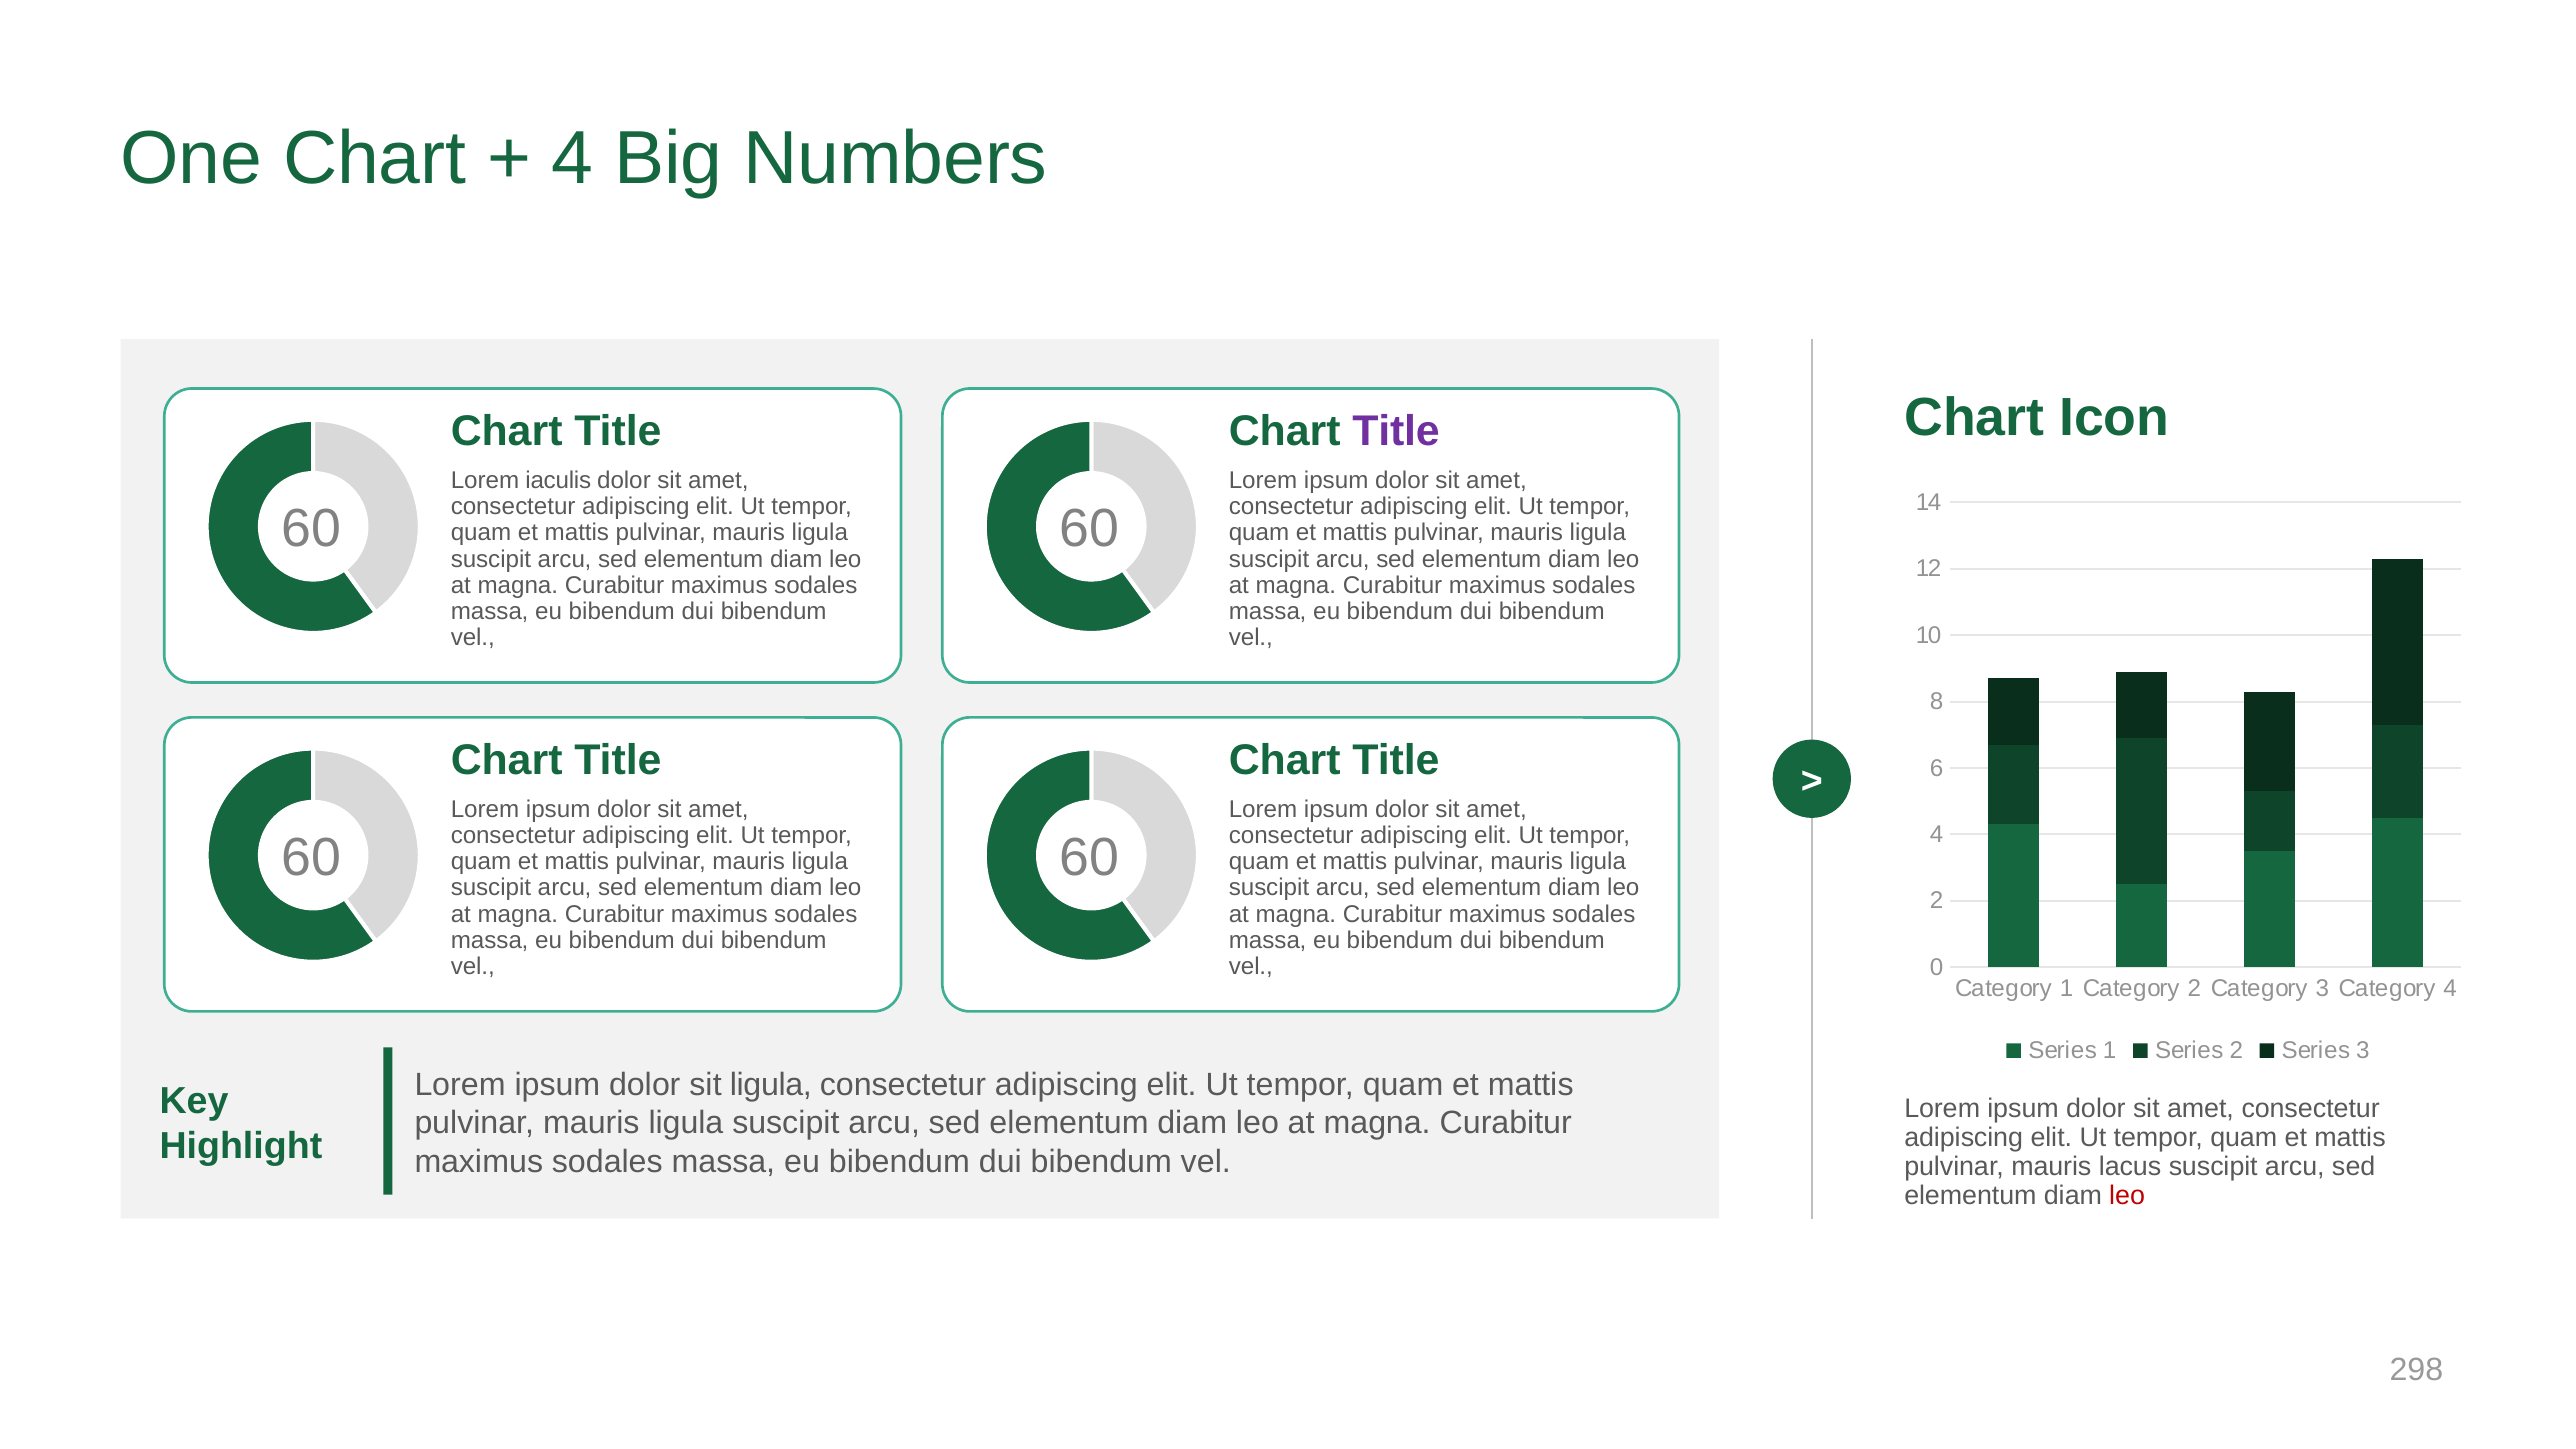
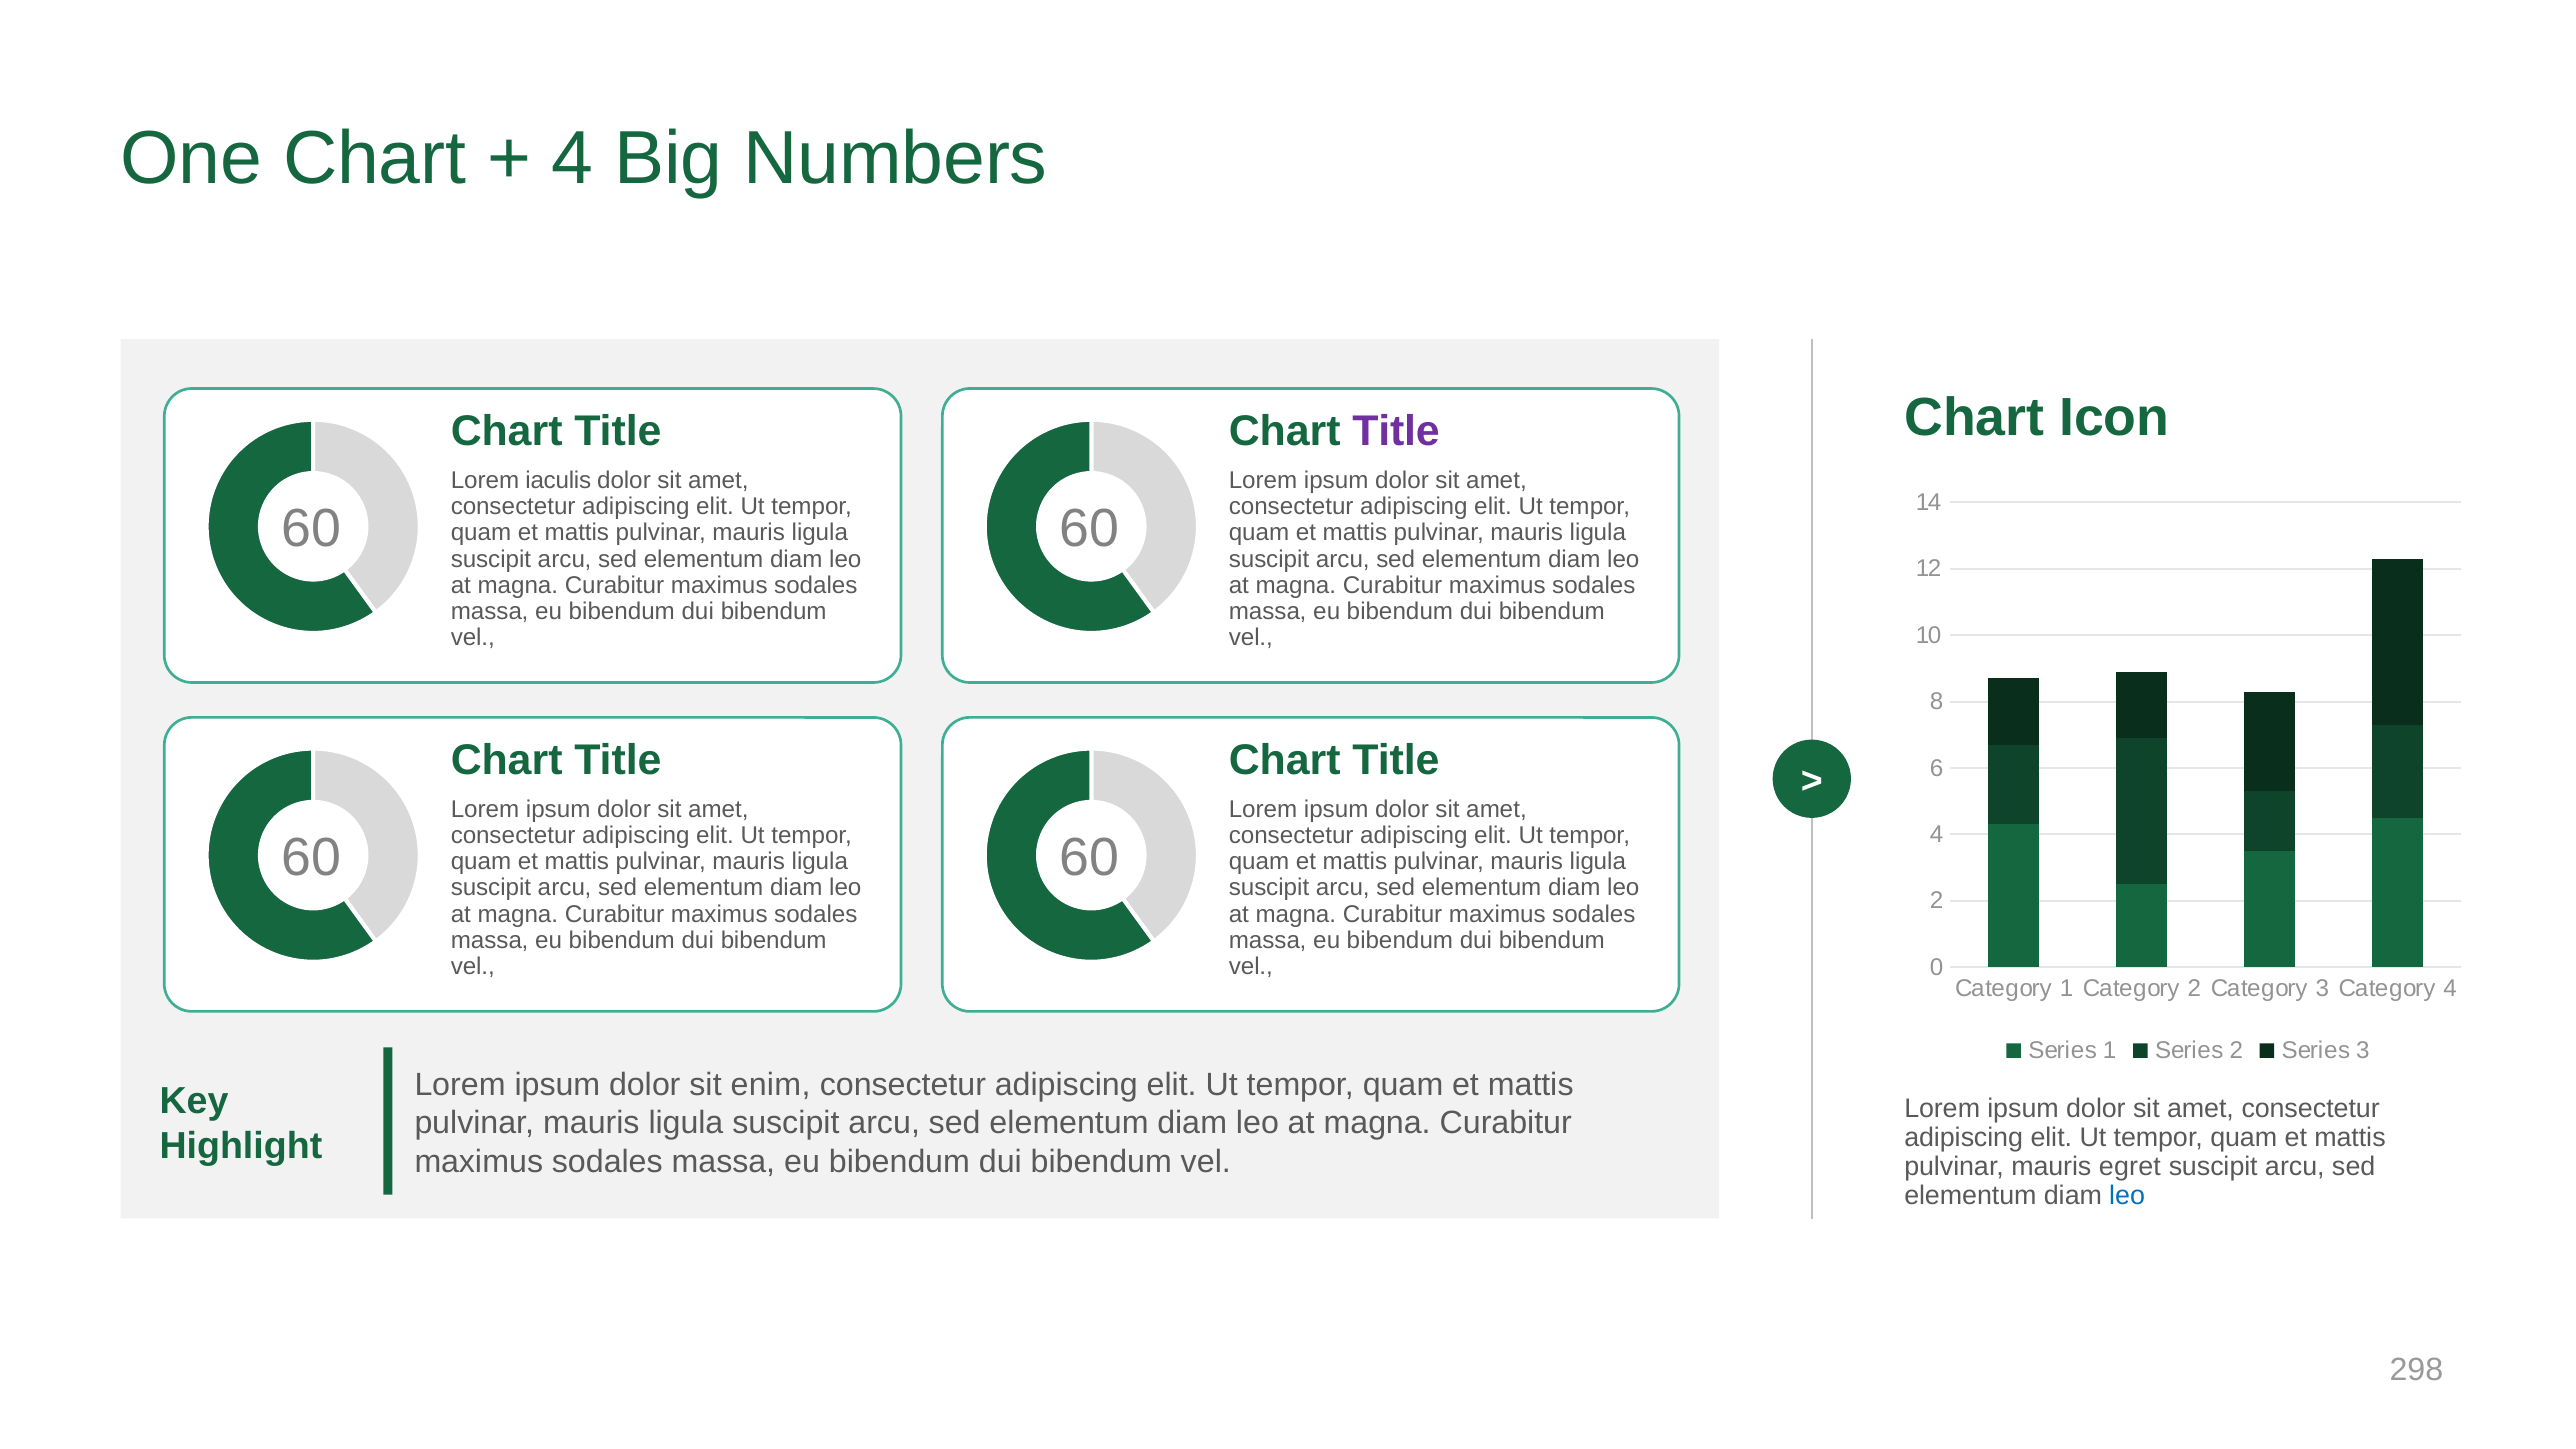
sit ligula: ligula -> enim (771, 1085)
lacus: lacus -> egret (2130, 1166)
leo colour: red -> blue (2127, 1196)
